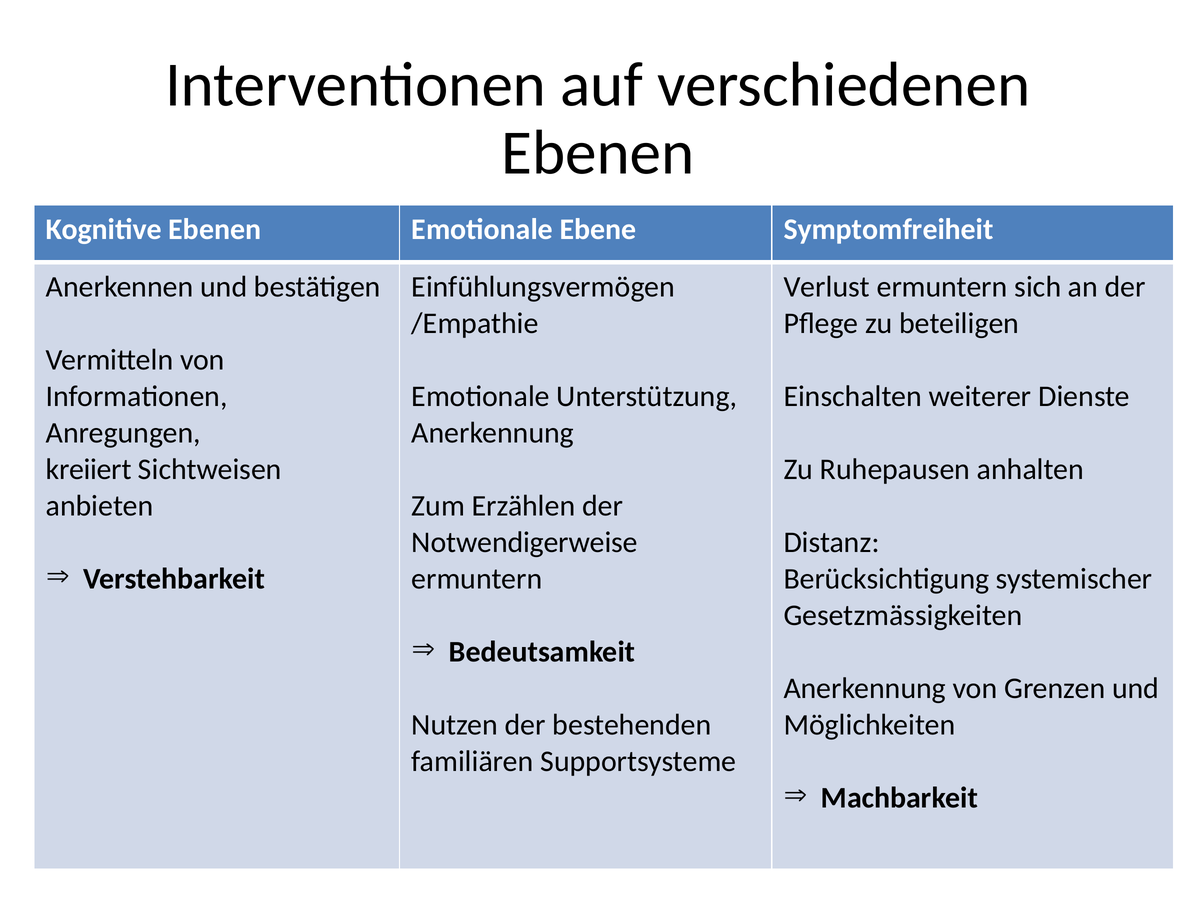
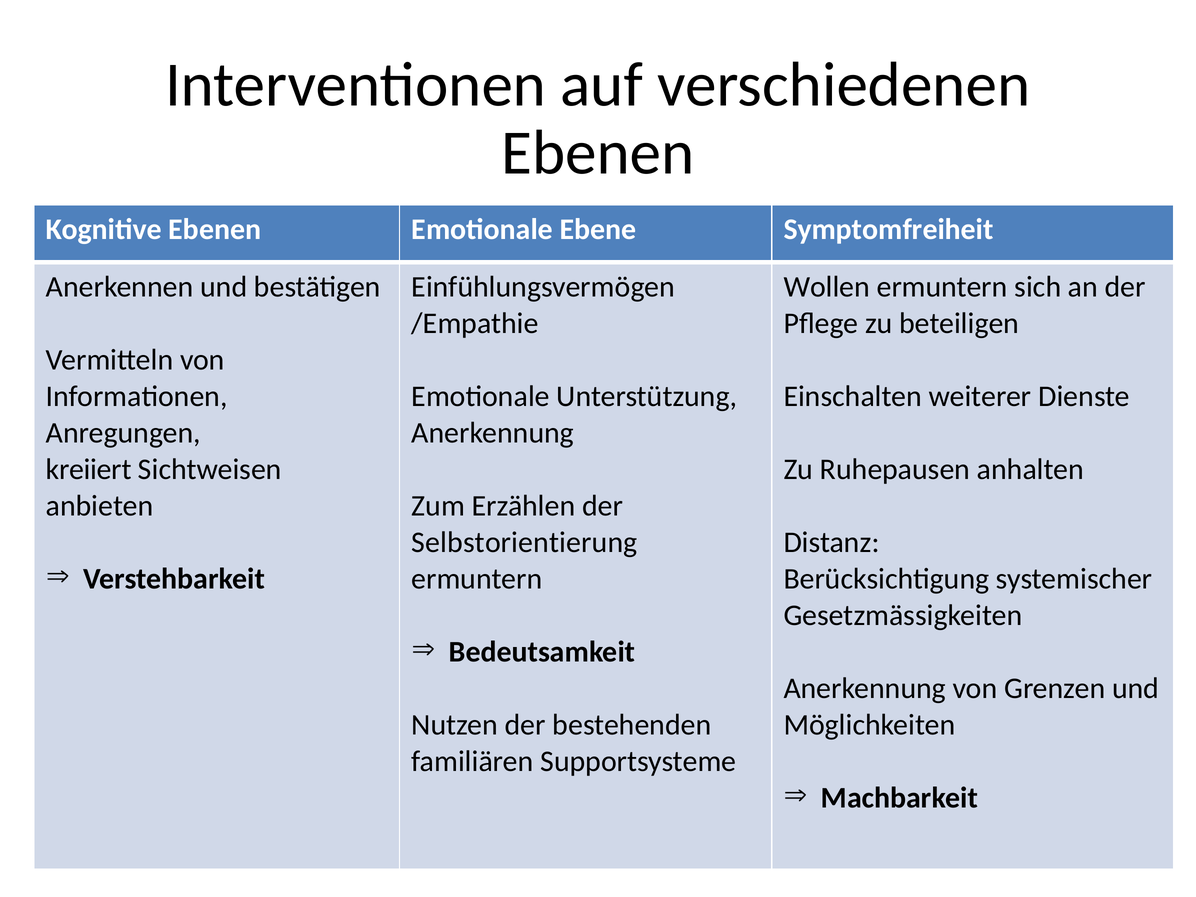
Verlust: Verlust -> Wollen (827, 287)
Notwendigerweise: Notwendigerweise -> Selbstorientierung (524, 542)
